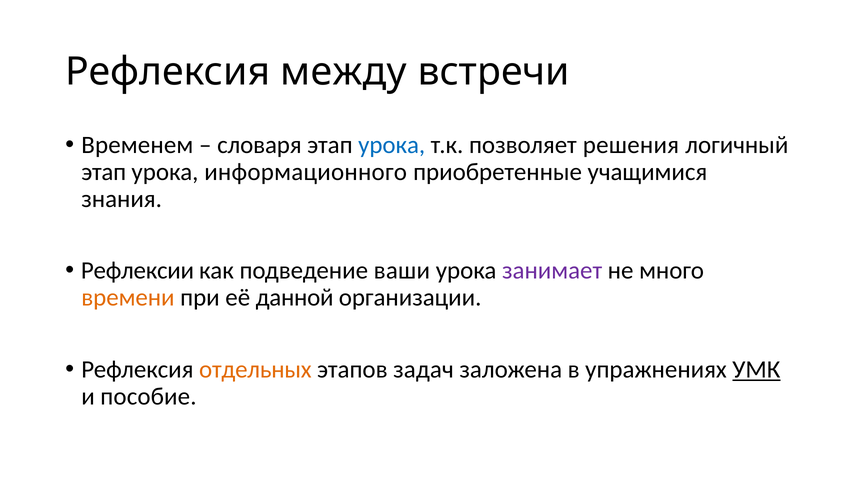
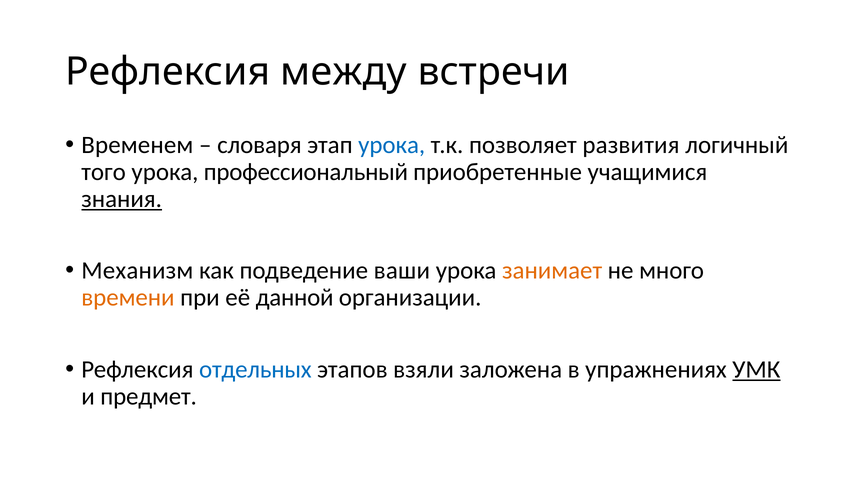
решения: решения -> развития (631, 145)
этап: этап -> того (104, 172)
информационного: информационного -> профессиональный (306, 172)
знания underline: none -> present (122, 199)
Рефлексии: Рефлексии -> Механизм (137, 270)
занимает colour: purple -> orange (552, 270)
отдельных colour: orange -> blue (255, 369)
задач: задач -> взяли (424, 369)
пособие: пособие -> предмет (149, 396)
